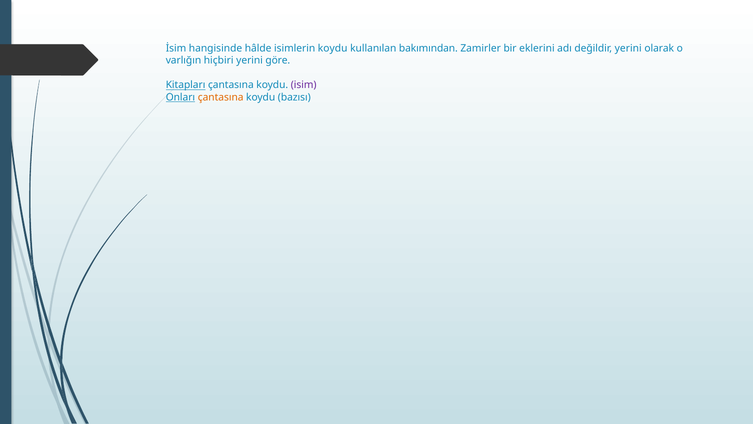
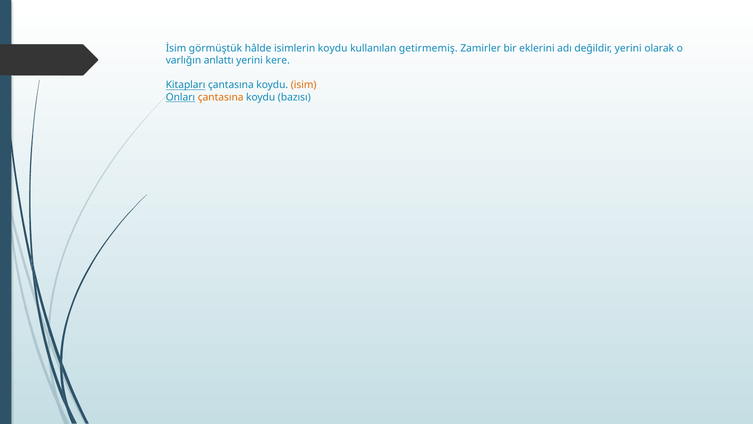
hangisinde: hangisinde -> görmüştük (215, 48)
bakımından: bakımından -> getirmemiş (428, 48)
hiçbiri: hiçbiri -> anlattı (219, 60)
göre: göre -> kere (278, 60)
isim colour: purple -> orange (304, 85)
